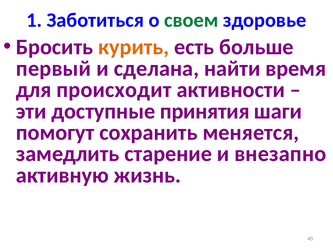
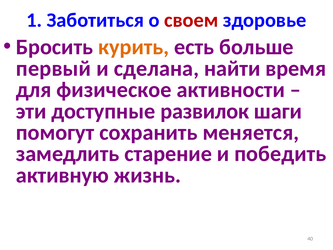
своем colour: green -> red (191, 20)
происходит: происходит -> физическое (114, 90)
принятия: принятия -> развилок (205, 111)
внезапно: внезапно -> победить (280, 154)
